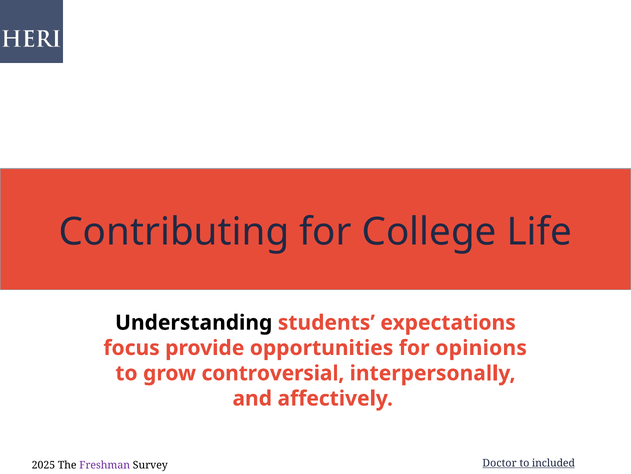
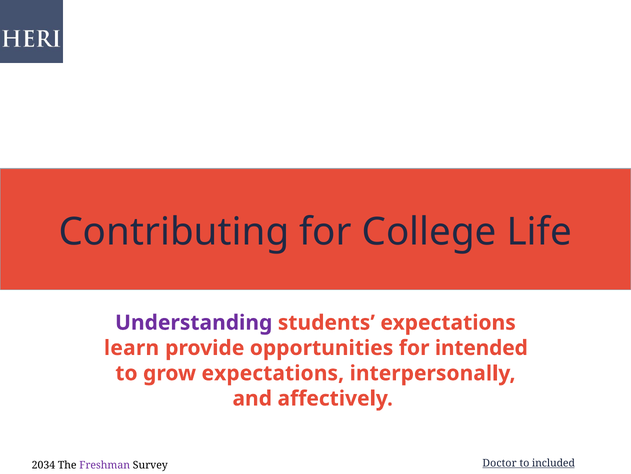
Understanding colour: black -> purple (194, 322)
focus: focus -> learn (131, 347)
opinions: opinions -> intended (481, 347)
grow controversial: controversial -> expectations (273, 373)
2025: 2025 -> 2034 (43, 465)
